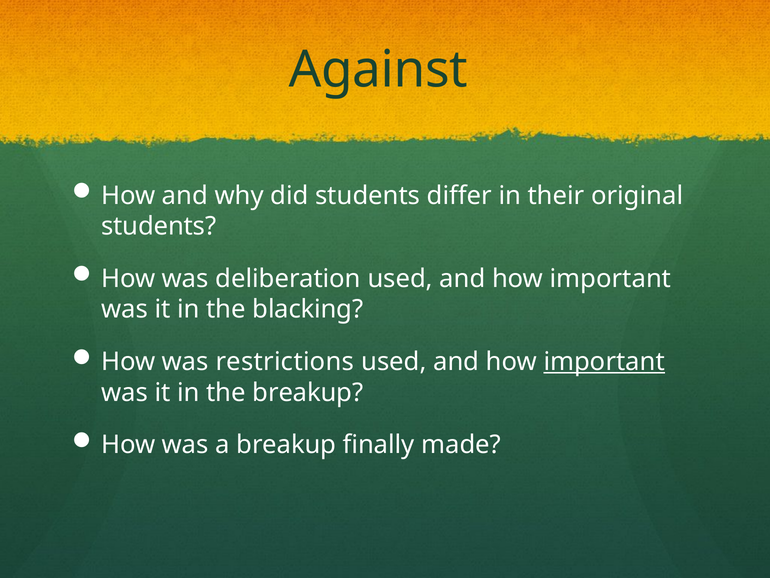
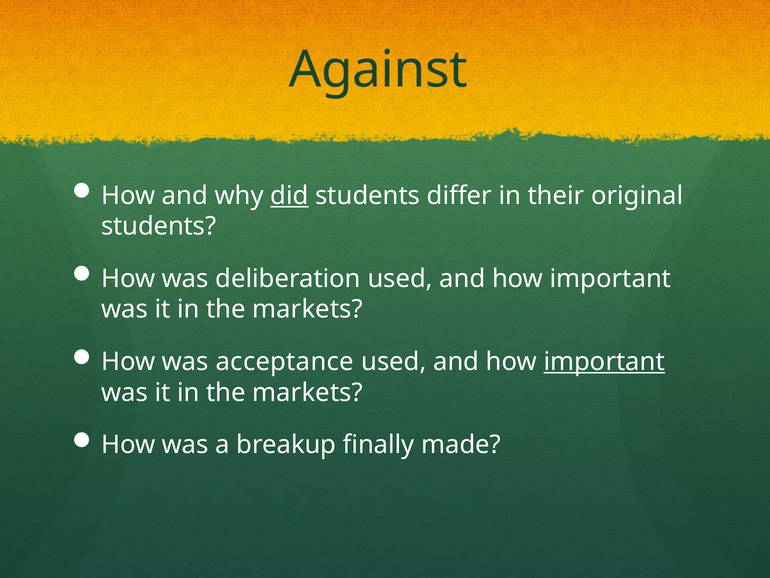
did underline: none -> present (289, 195)
blacking: blacking -> markets (308, 309)
restrictions: restrictions -> acceptance (285, 361)
breakup: breakup -> markets (308, 392)
